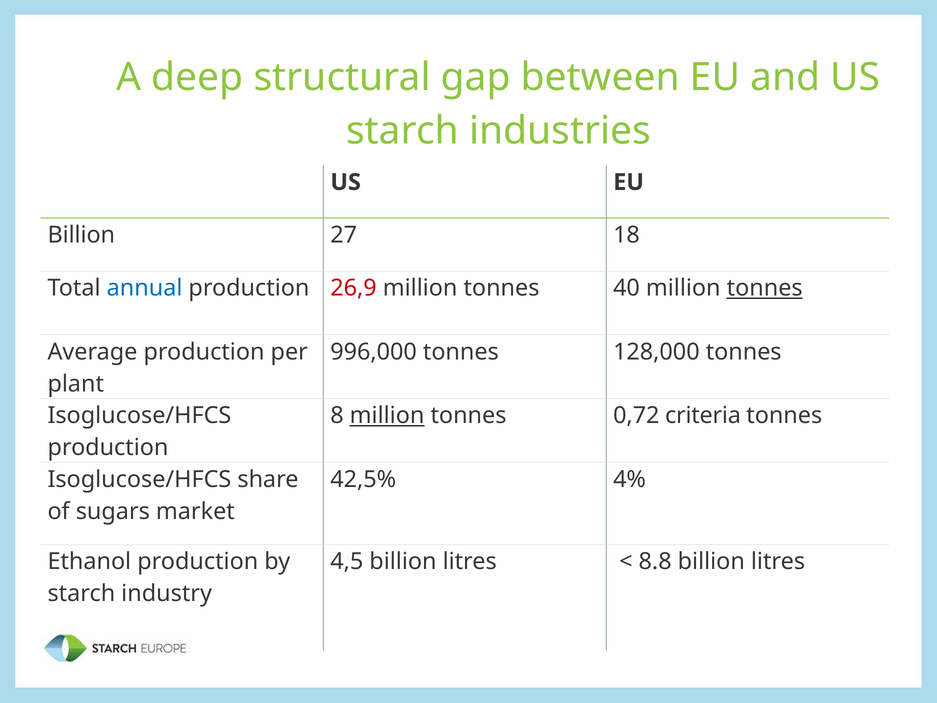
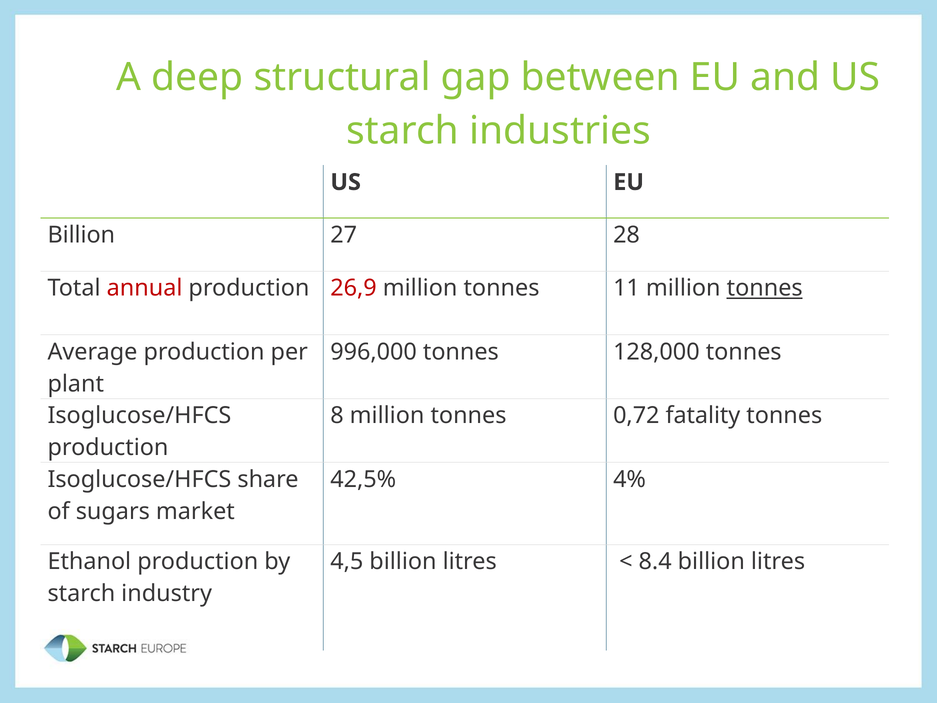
18: 18 -> 28 (627, 235)
annual colour: blue -> red (145, 288)
40: 40 -> 11 (627, 288)
million underline: present -> none (387, 416)
criteria: criteria -> fatality (703, 416)
8.8: 8.8 -> 8.4 (655, 561)
